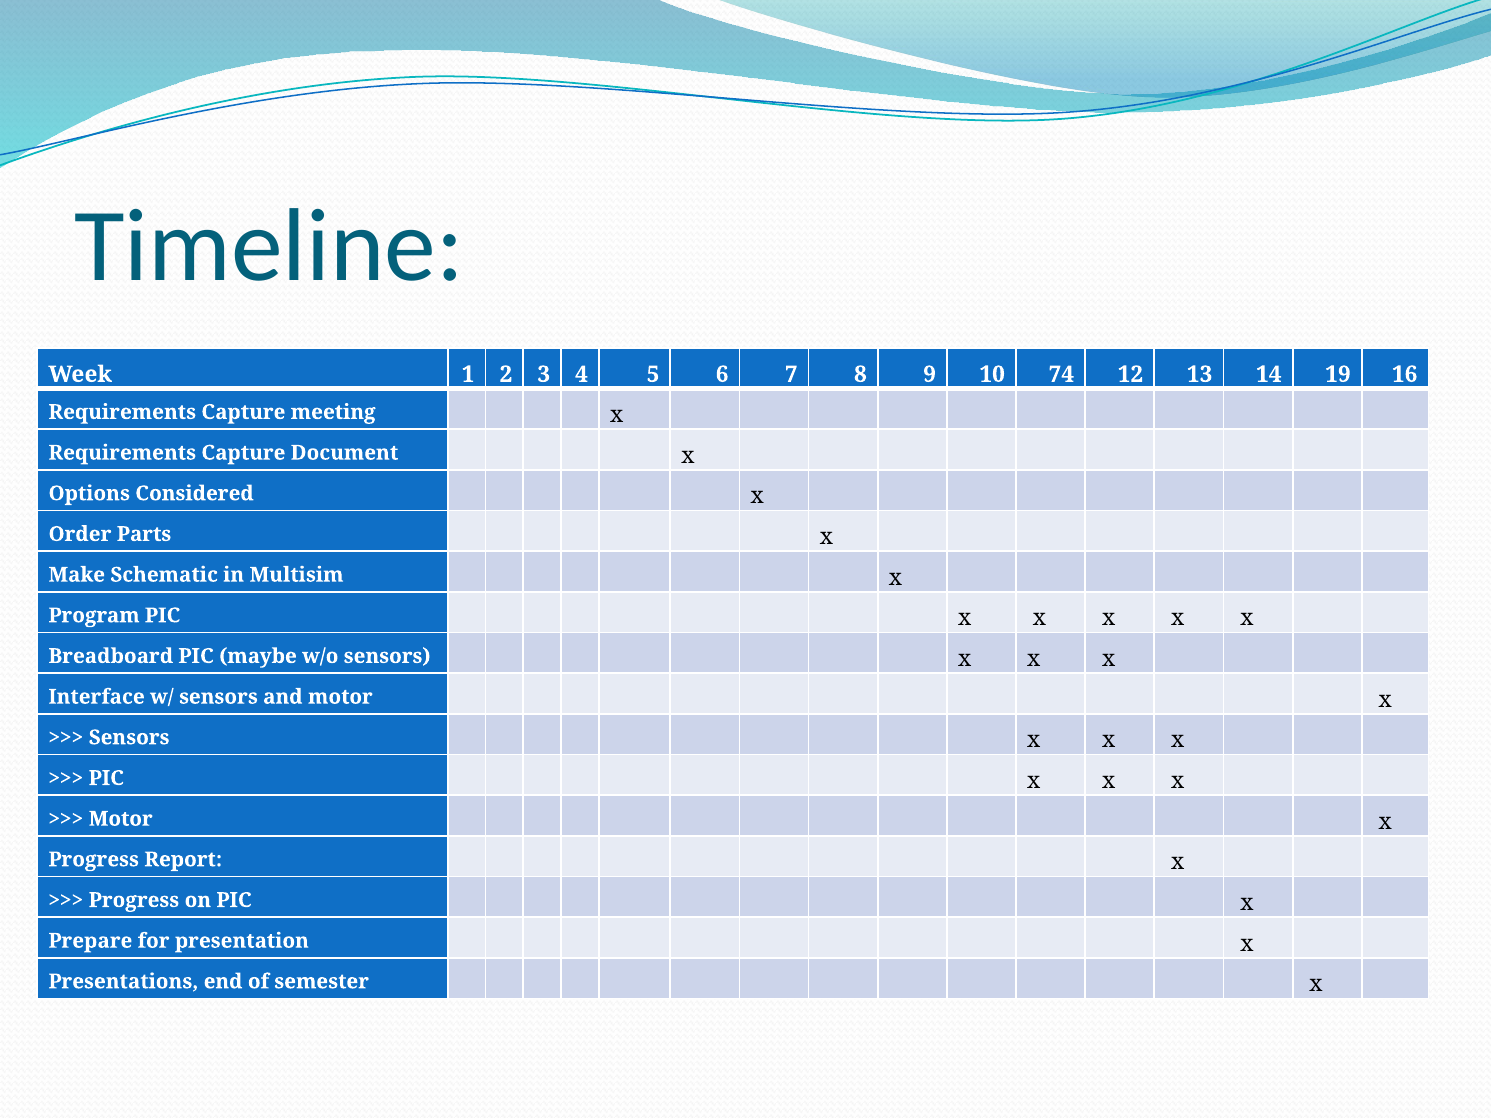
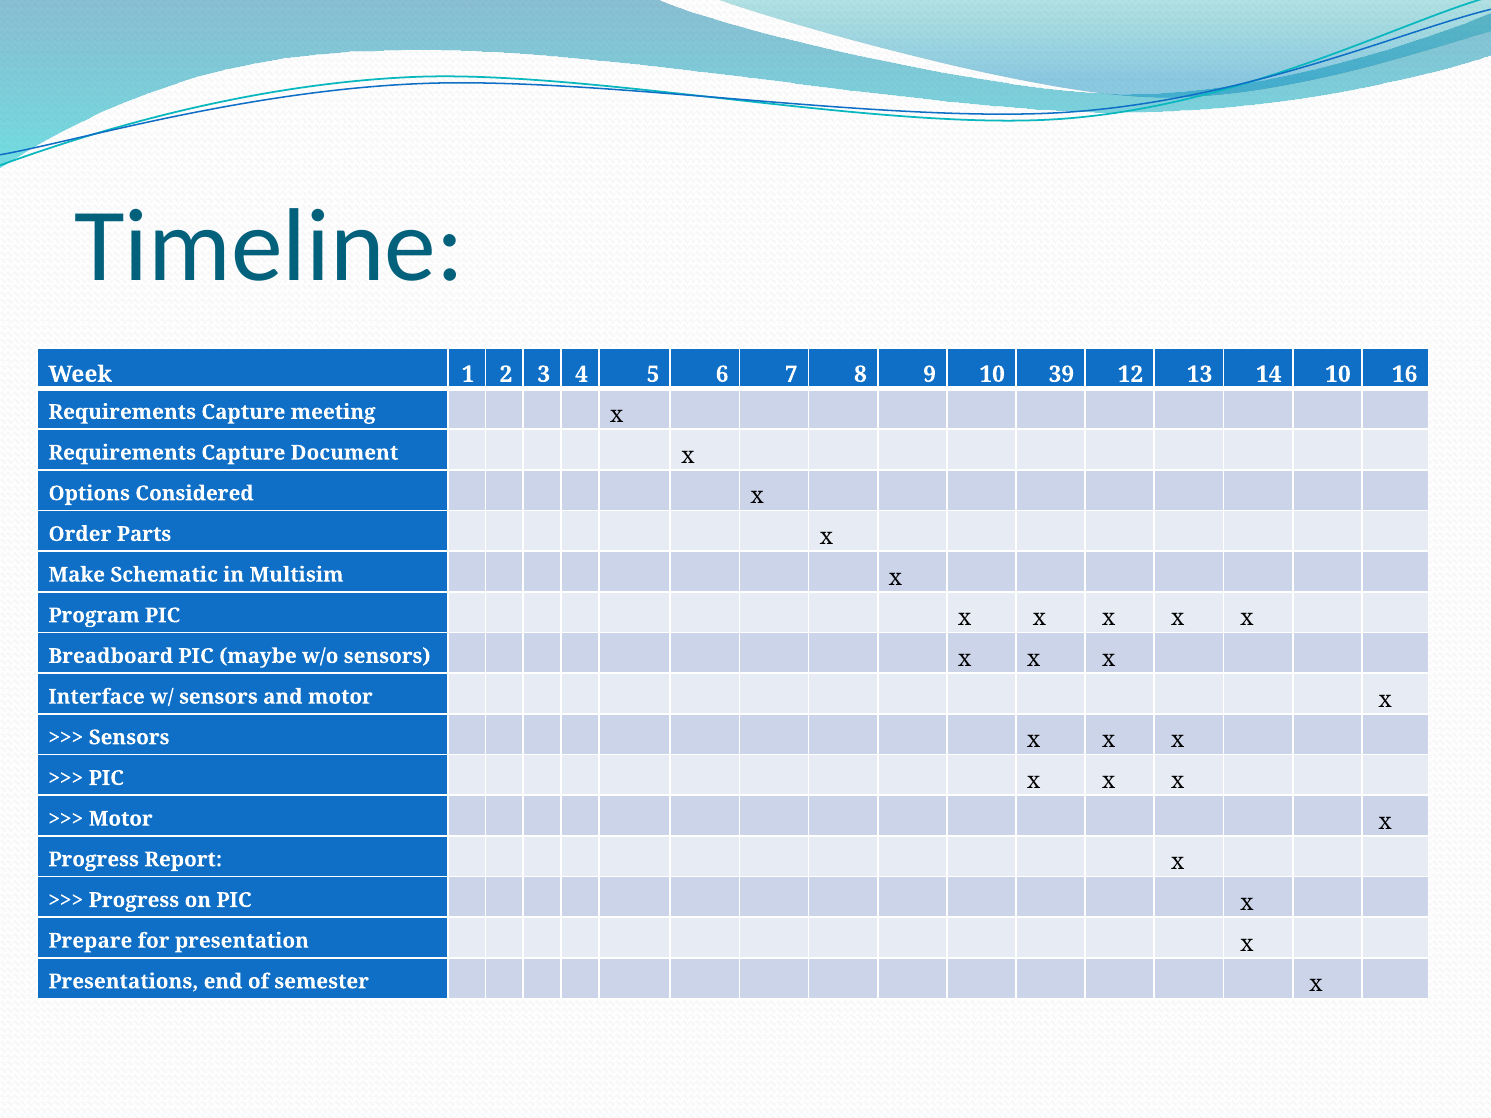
74: 74 -> 39 (1061, 374)
14 19: 19 -> 10 (1338, 374)
